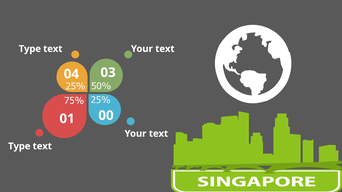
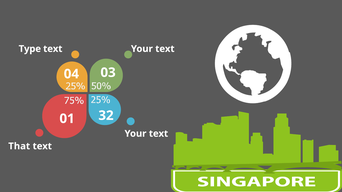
00: 00 -> 32 (106, 116)
Type: Type -> That (19, 146)
